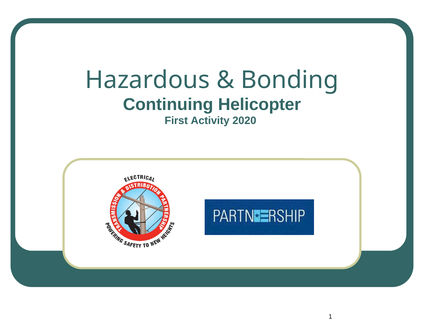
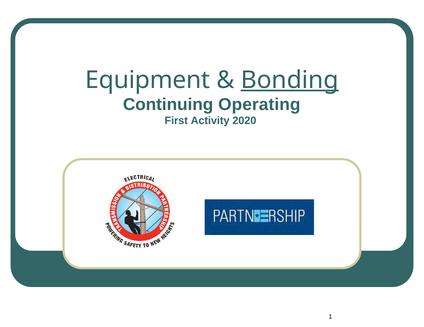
Hazardous: Hazardous -> Equipment (148, 80)
Bonding underline: none -> present (290, 80)
Helicopter: Helicopter -> Operating (259, 105)
